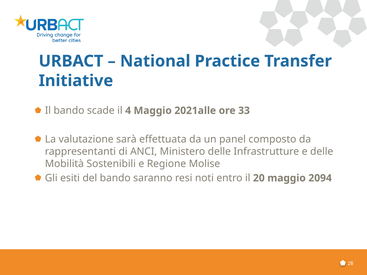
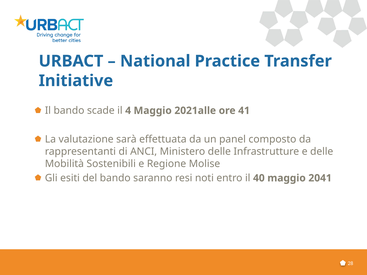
33: 33 -> 41 (244, 110)
20: 20 -> 40 (259, 178)
2094: 2094 -> 2041 (320, 178)
